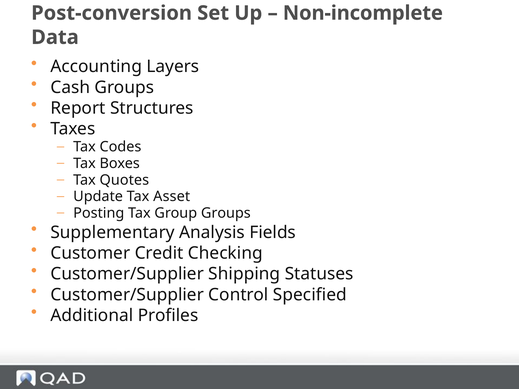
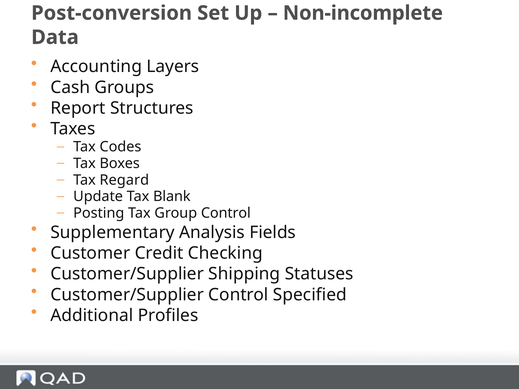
Quotes: Quotes -> Regard (124, 180)
Asset: Asset -> Blank (172, 197)
Group Groups: Groups -> Control (226, 213)
